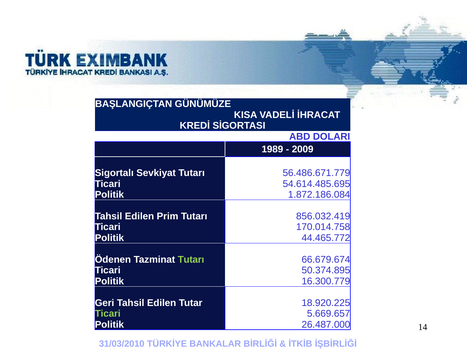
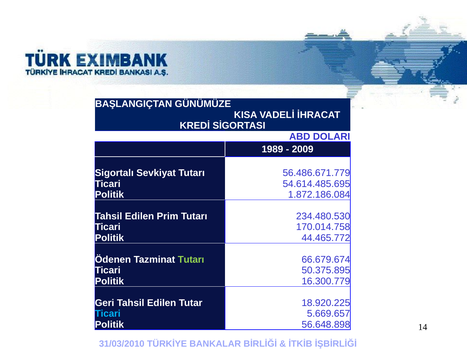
856.032.419: 856.032.419 -> 234.480.530 (323, 216)
50.374.895: 50.374.895 -> 50.375.895 (326, 271)
Ticari colour: light green -> light blue (108, 314)
26.487.000: 26.487.000 -> 56.648.898 (326, 325)
